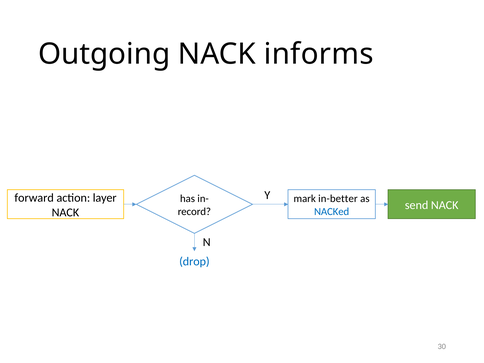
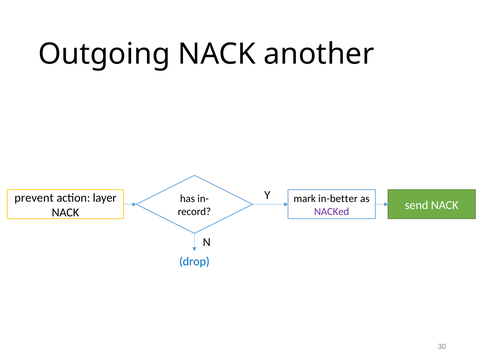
informs: informs -> another (319, 54)
forward: forward -> prevent (34, 198)
NACKed colour: blue -> purple (332, 212)
